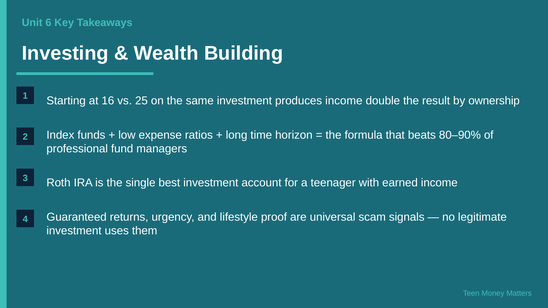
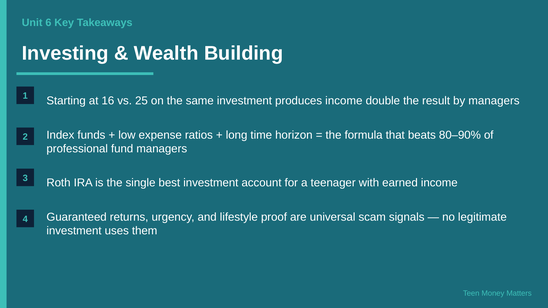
by ownership: ownership -> managers (494, 101)
